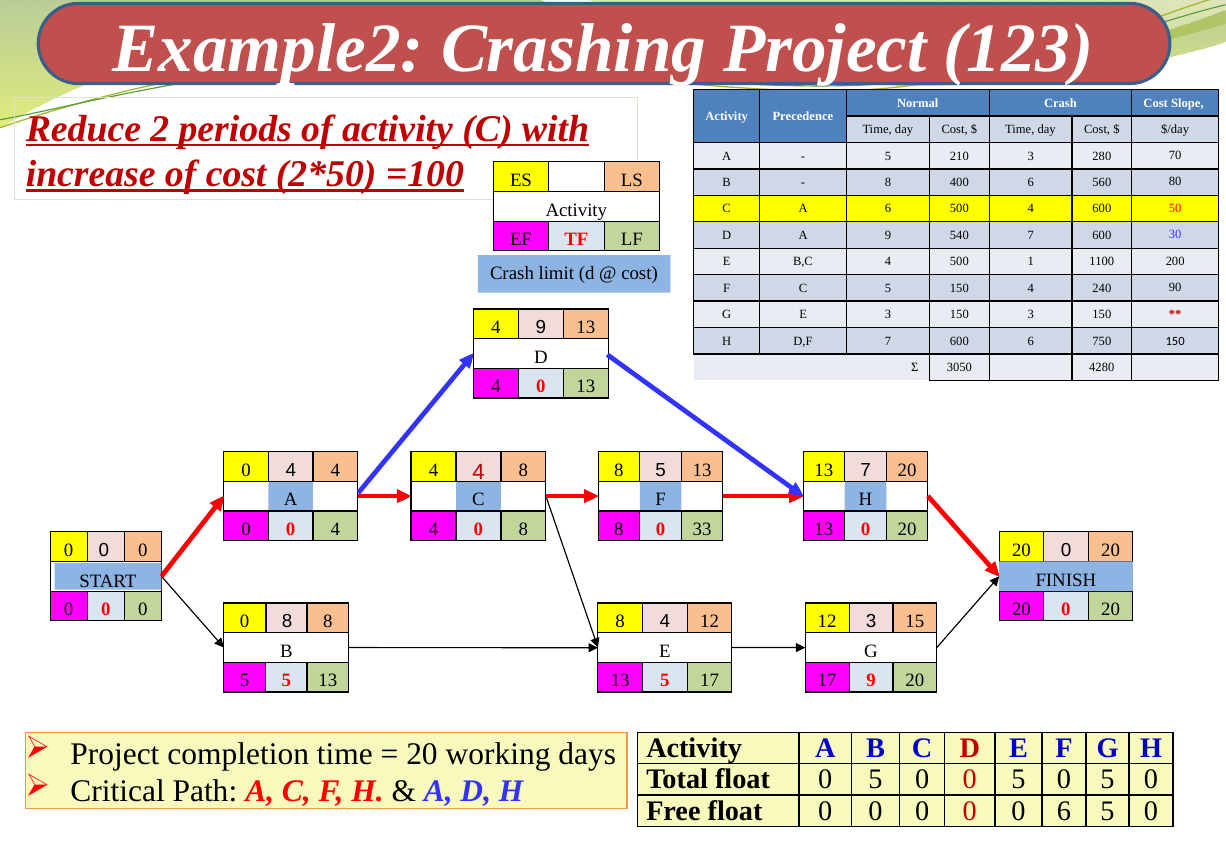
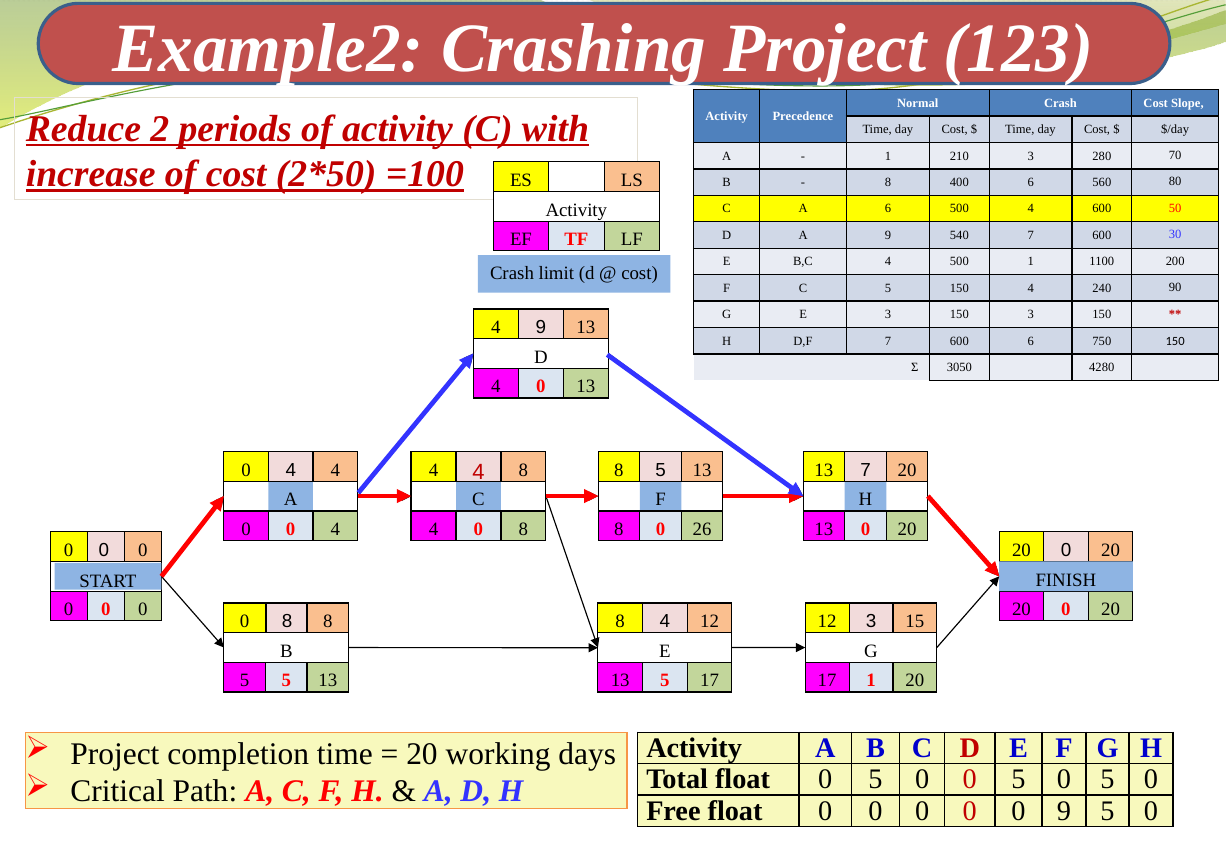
5: 5 -> 1 (888, 156)
33: 33 -> 26 (702, 529)
17 9: 9 -> 1 (871, 680)
0 6: 6 -> 9 (1064, 811)
